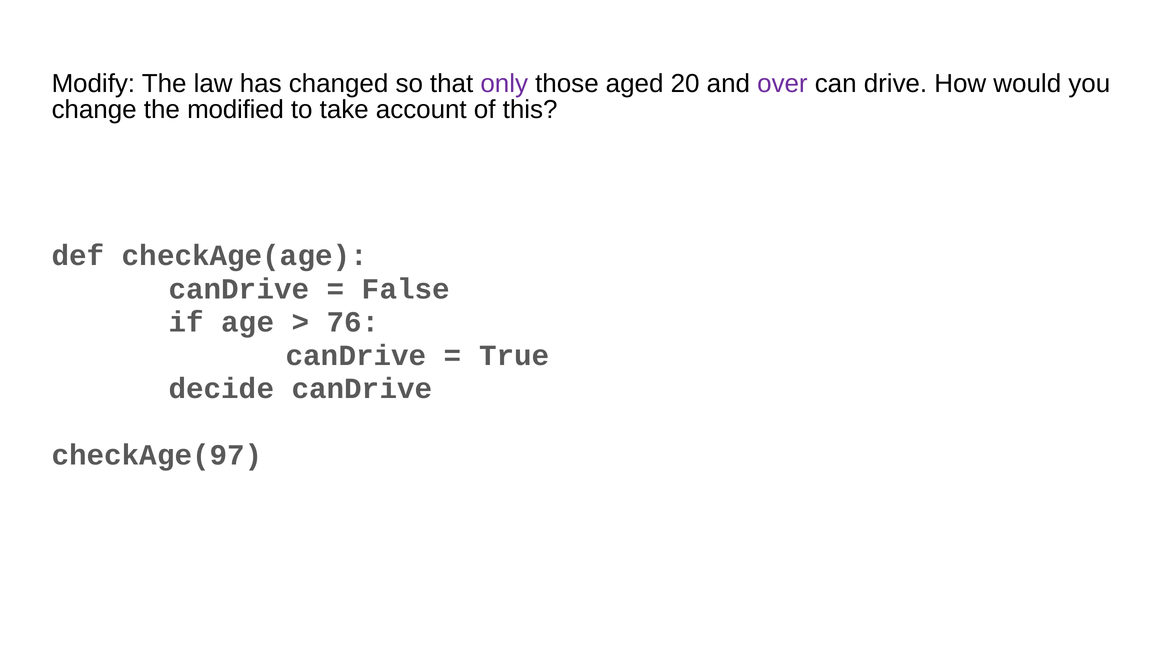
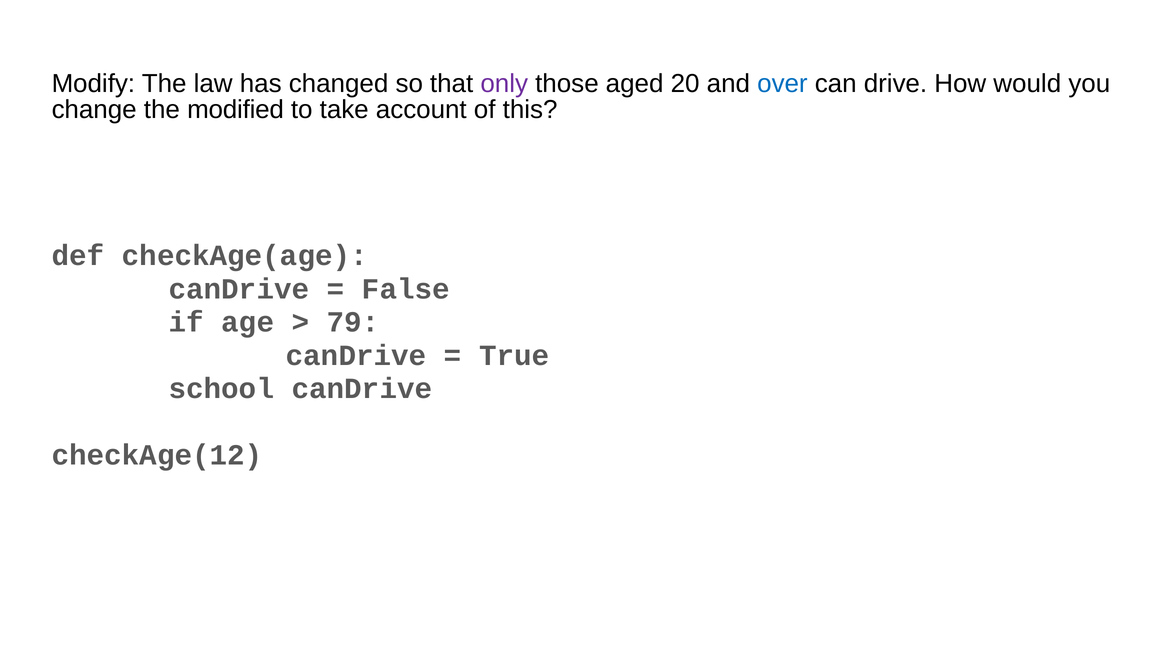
over colour: purple -> blue (782, 84)
76: 76 -> 79 (353, 322)
decide: decide -> school (221, 388)
checkAge(97: checkAge(97 -> checkAge(12 (157, 455)
